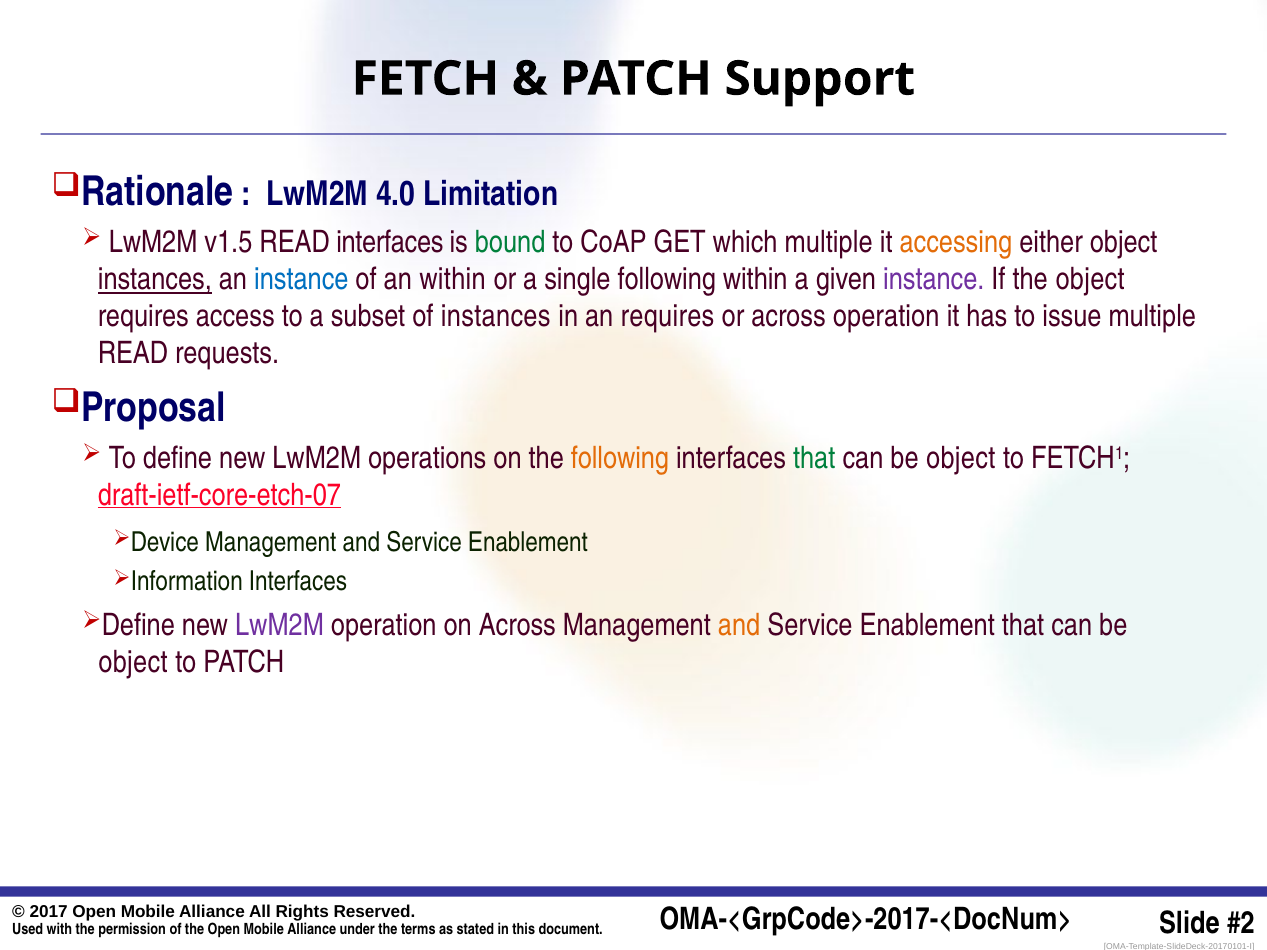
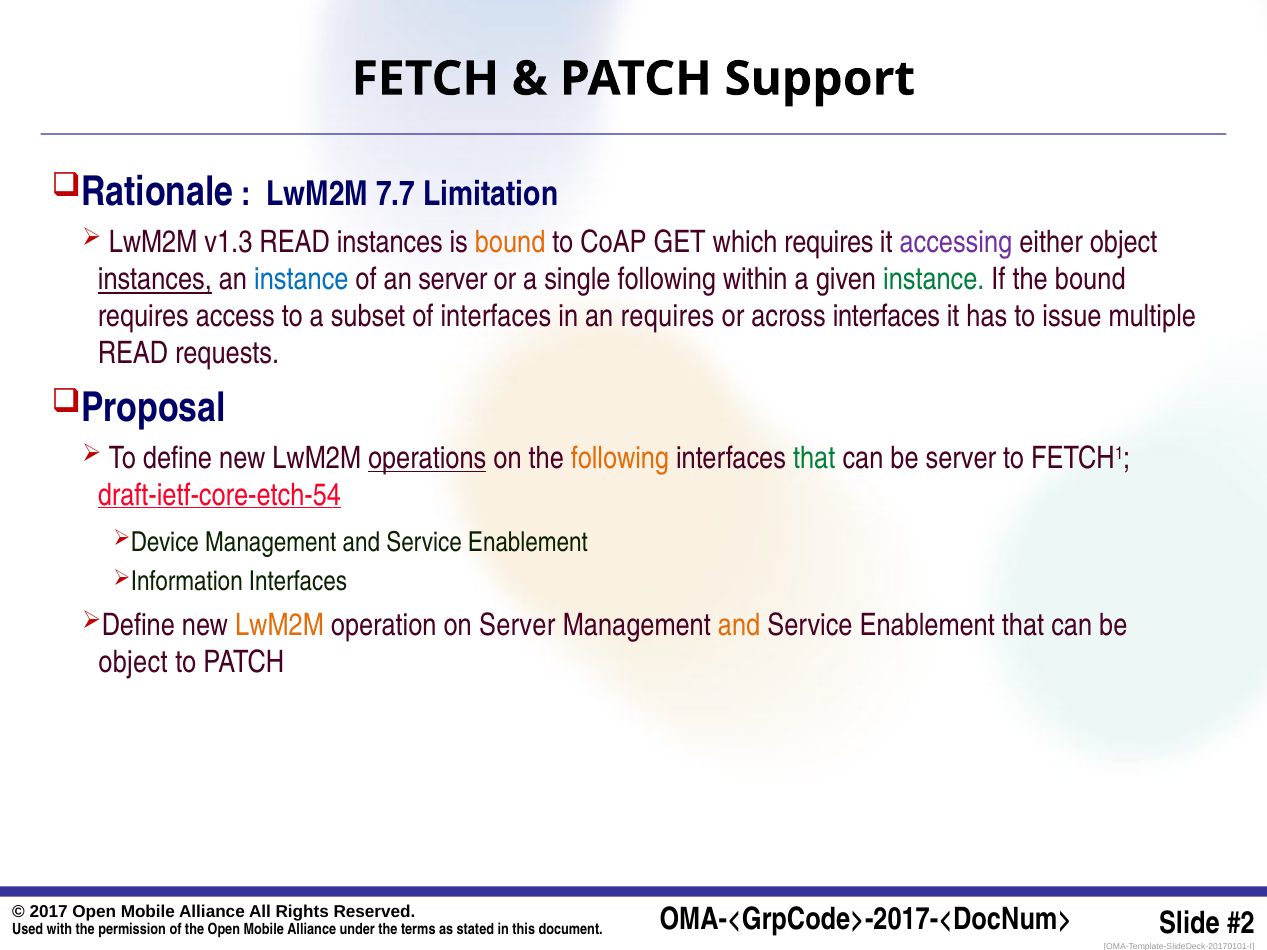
4.0: 4.0 -> 7.7 (396, 194)
v1.5: v1.5 -> v1.3 (228, 242)
READ interfaces: interfaces -> instances (390, 242)
bound colour: green -> orange (510, 242)
which multiple: multiple -> requires (829, 242)
accessing colour: orange -> purple (956, 242)
an within: within -> server (453, 279)
instance colour: purple -> green (934, 279)
the object: object -> bound (1090, 279)
of instances: instances -> interfaces (496, 317)
across operation: operation -> interfaces (886, 317)
operations underline: none -> present (427, 458)
object: object -> server (961, 458)
draft-ietf-core-etch-07: draft-ietf-core-etch-07 -> draft-ietf-core-etch-54 (219, 495)
LwM2M colour: purple -> orange (280, 625)
on Across: Across -> Server (517, 625)
